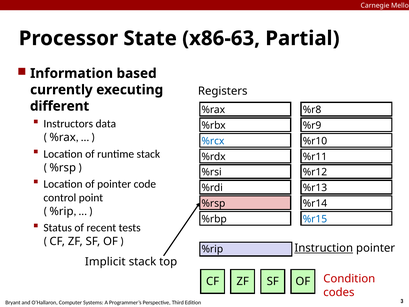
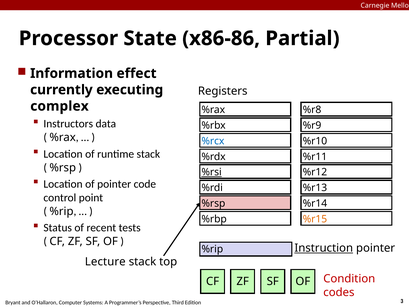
x86-63: x86-63 -> x86-86 (221, 38)
based: based -> effect (137, 73)
different: different -> complex (59, 106)
%rsi underline: none -> present (212, 172)
%r15 colour: blue -> orange (315, 219)
Implicit: Implicit -> Lecture (105, 262)
